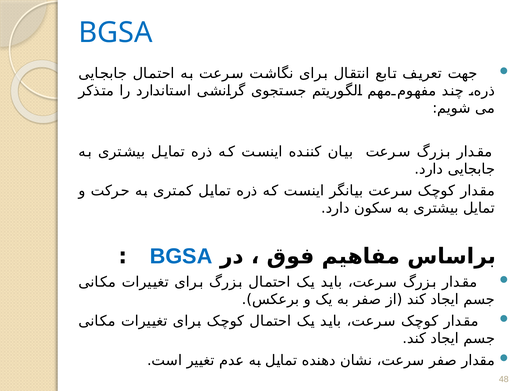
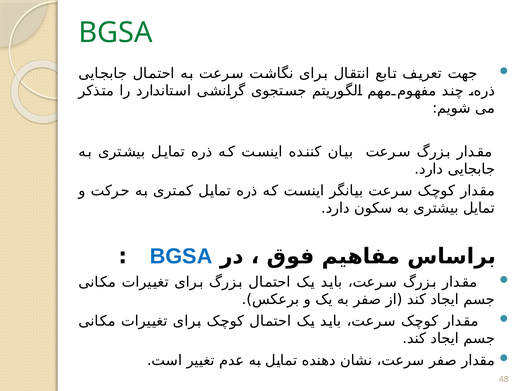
BGSA colour: blue -> green (115, 33)
